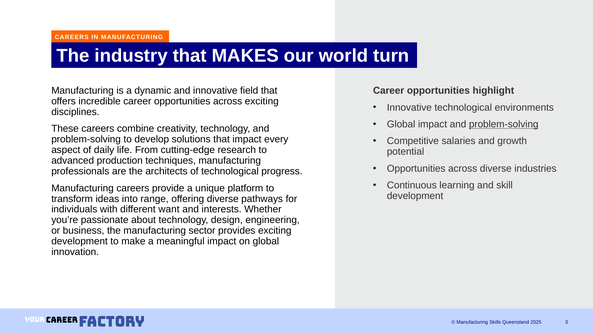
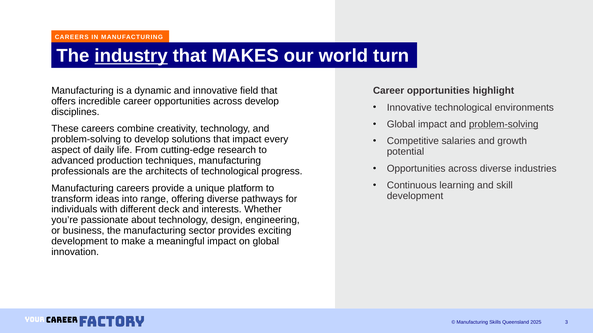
industry underline: none -> present (131, 56)
across exciting: exciting -> develop (262, 101)
want: want -> deck (169, 210)
